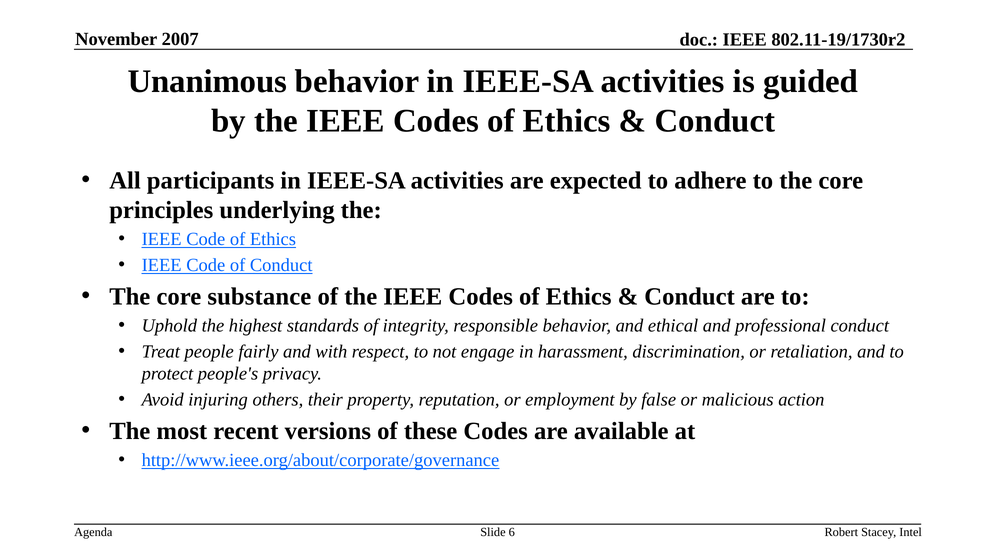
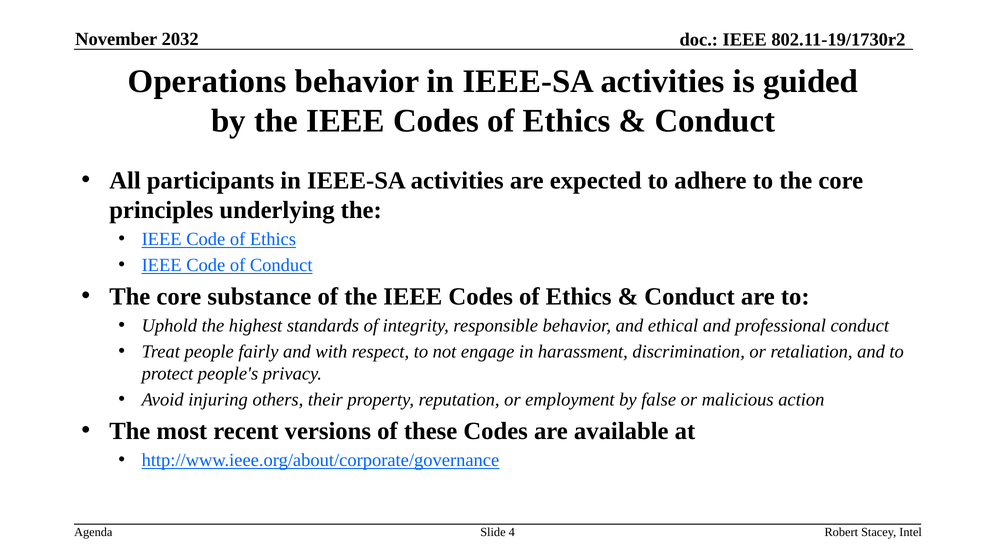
2007: 2007 -> 2032 (180, 39)
Unanimous: Unanimous -> Operations (207, 81)
6: 6 -> 4 (512, 532)
